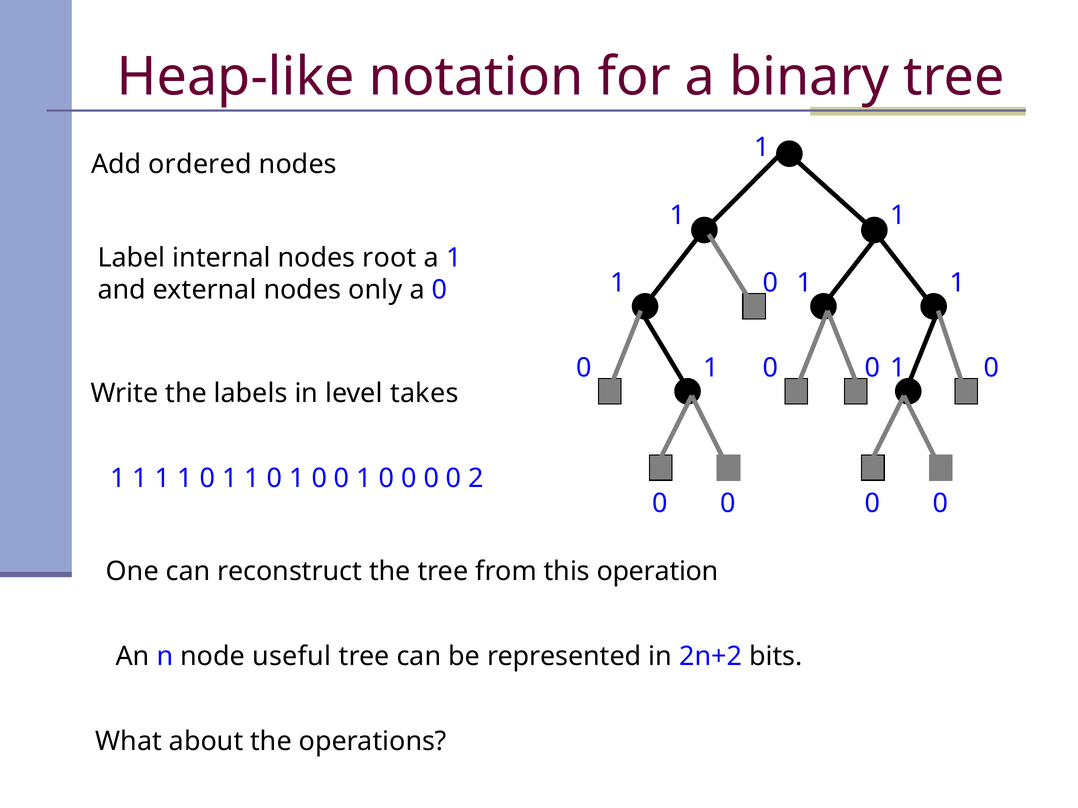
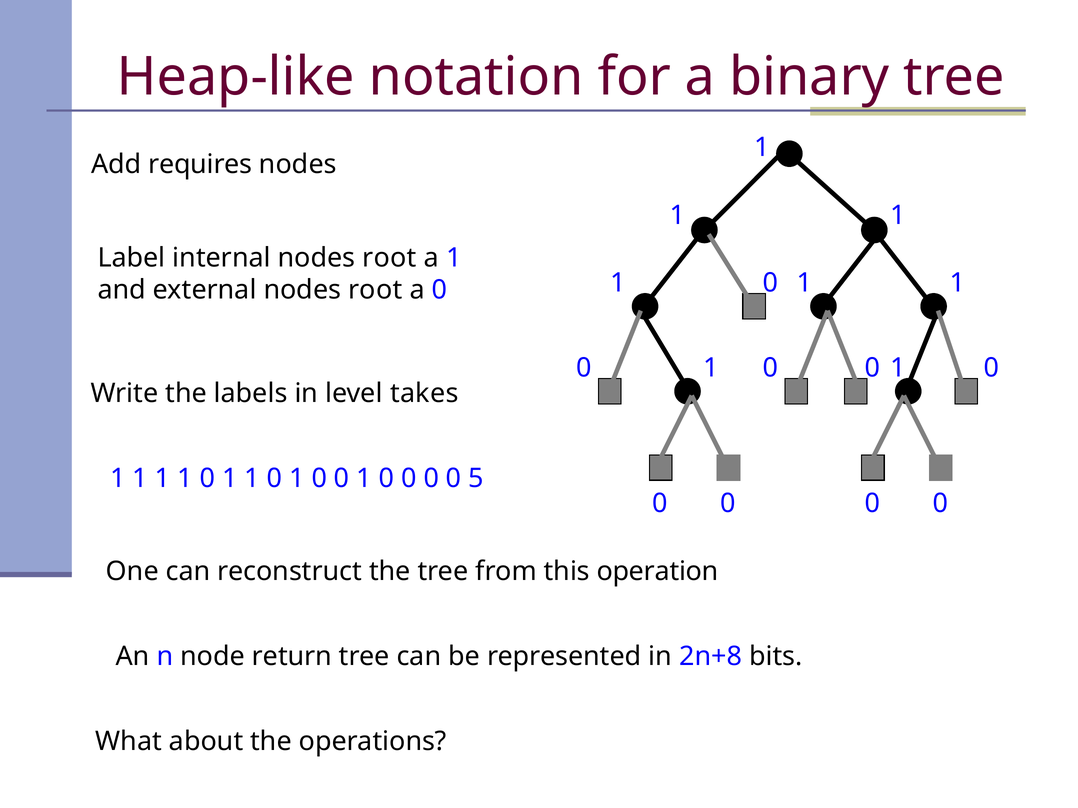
ordered: ordered -> requires (200, 164)
external nodes only: only -> root (375, 290)
2: 2 -> 5 (476, 478)
useful: useful -> return (292, 657)
2n+2: 2n+2 -> 2n+8 (711, 657)
